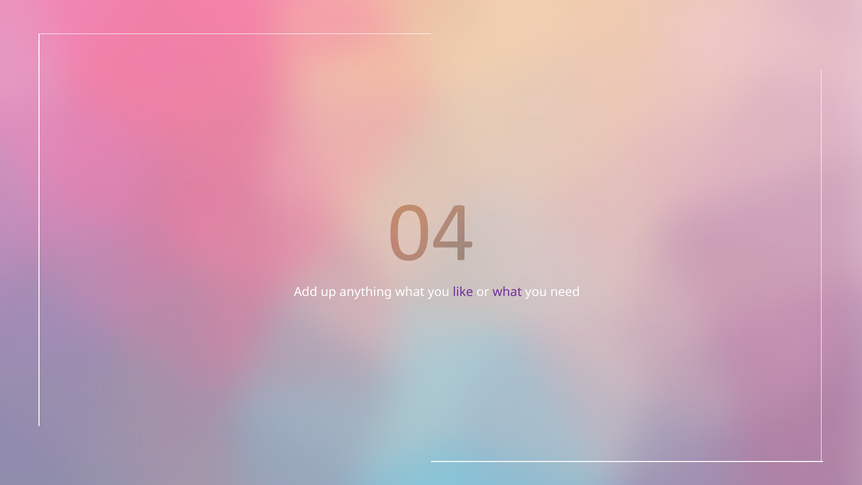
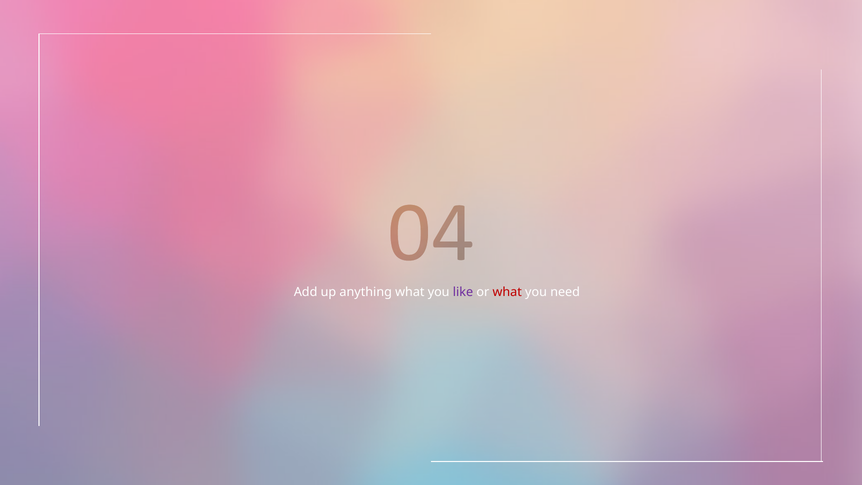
what colour: purple -> red (507, 292)
